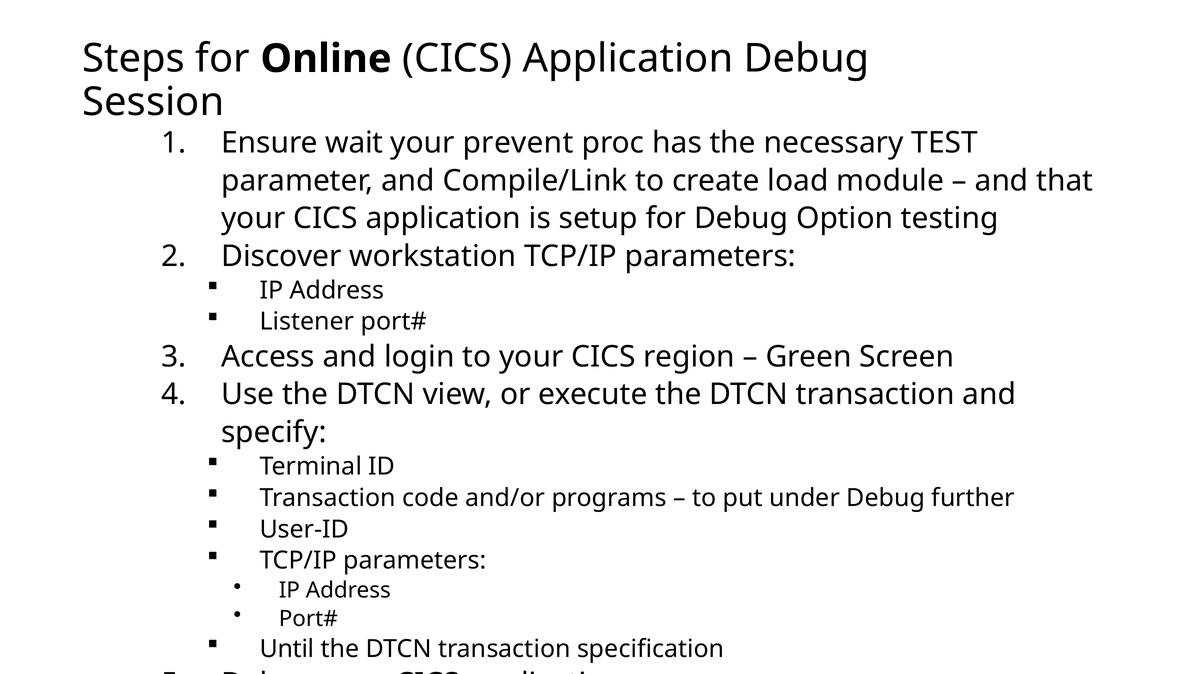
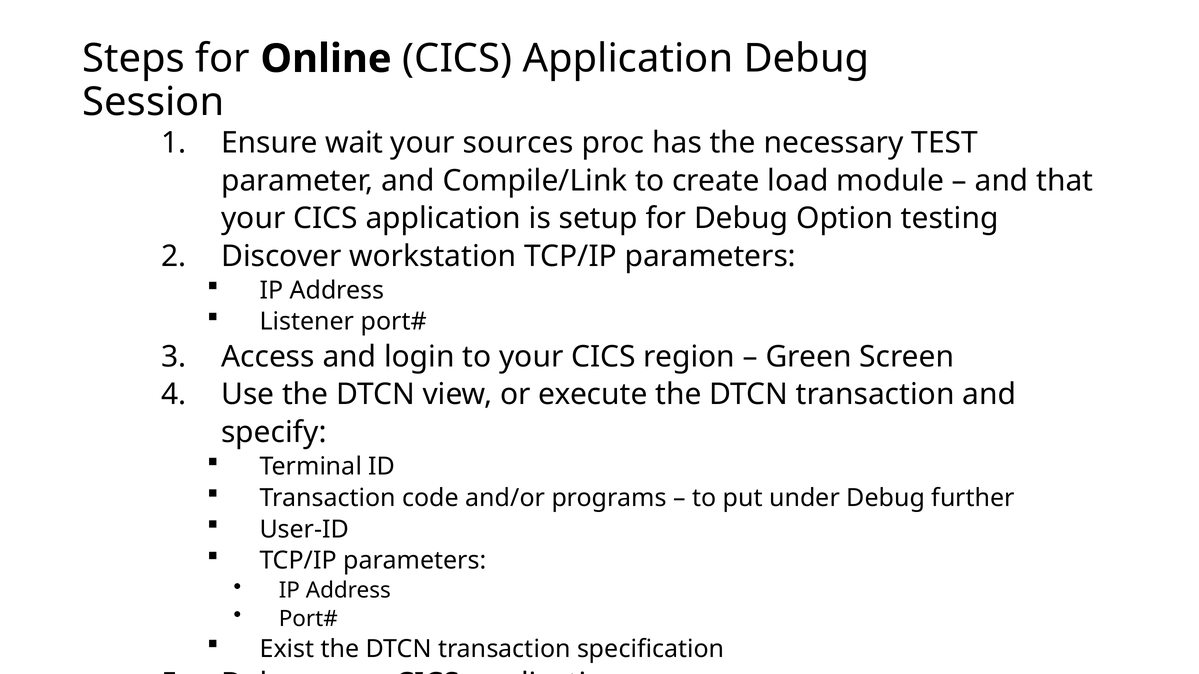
prevent: prevent -> sources (518, 143)
Until: Until -> Exist (287, 649)
